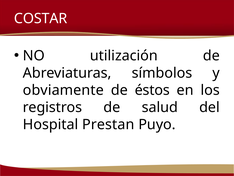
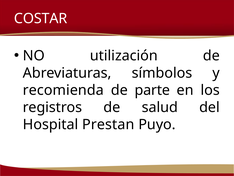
obviamente: obviamente -> recomienda (63, 90)
éstos: éstos -> parte (152, 90)
